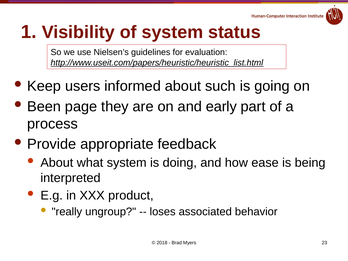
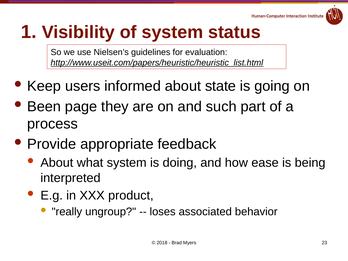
such: such -> state (221, 86)
early: early -> such (221, 106)
